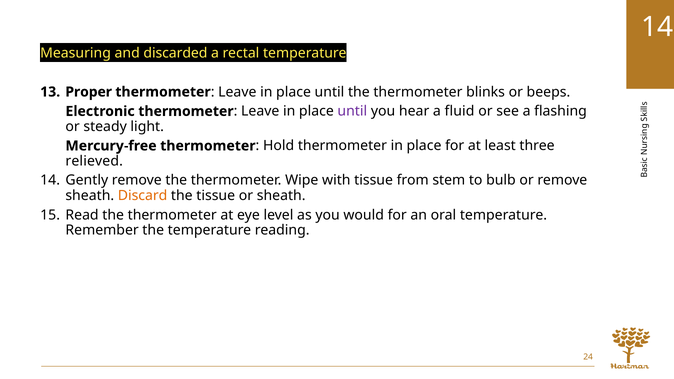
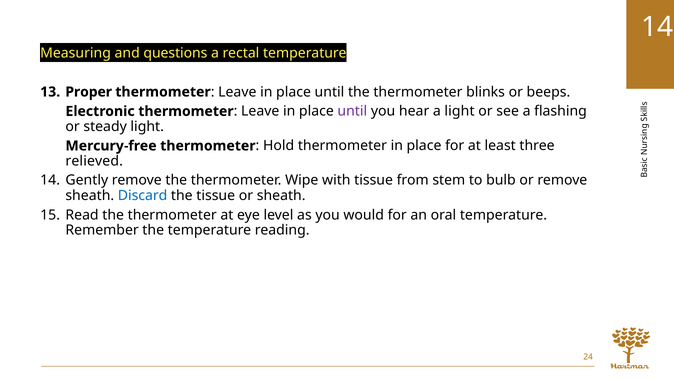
discarded: discarded -> questions (175, 53)
a fluid: fluid -> light (460, 111)
Discard colour: orange -> blue (143, 196)
